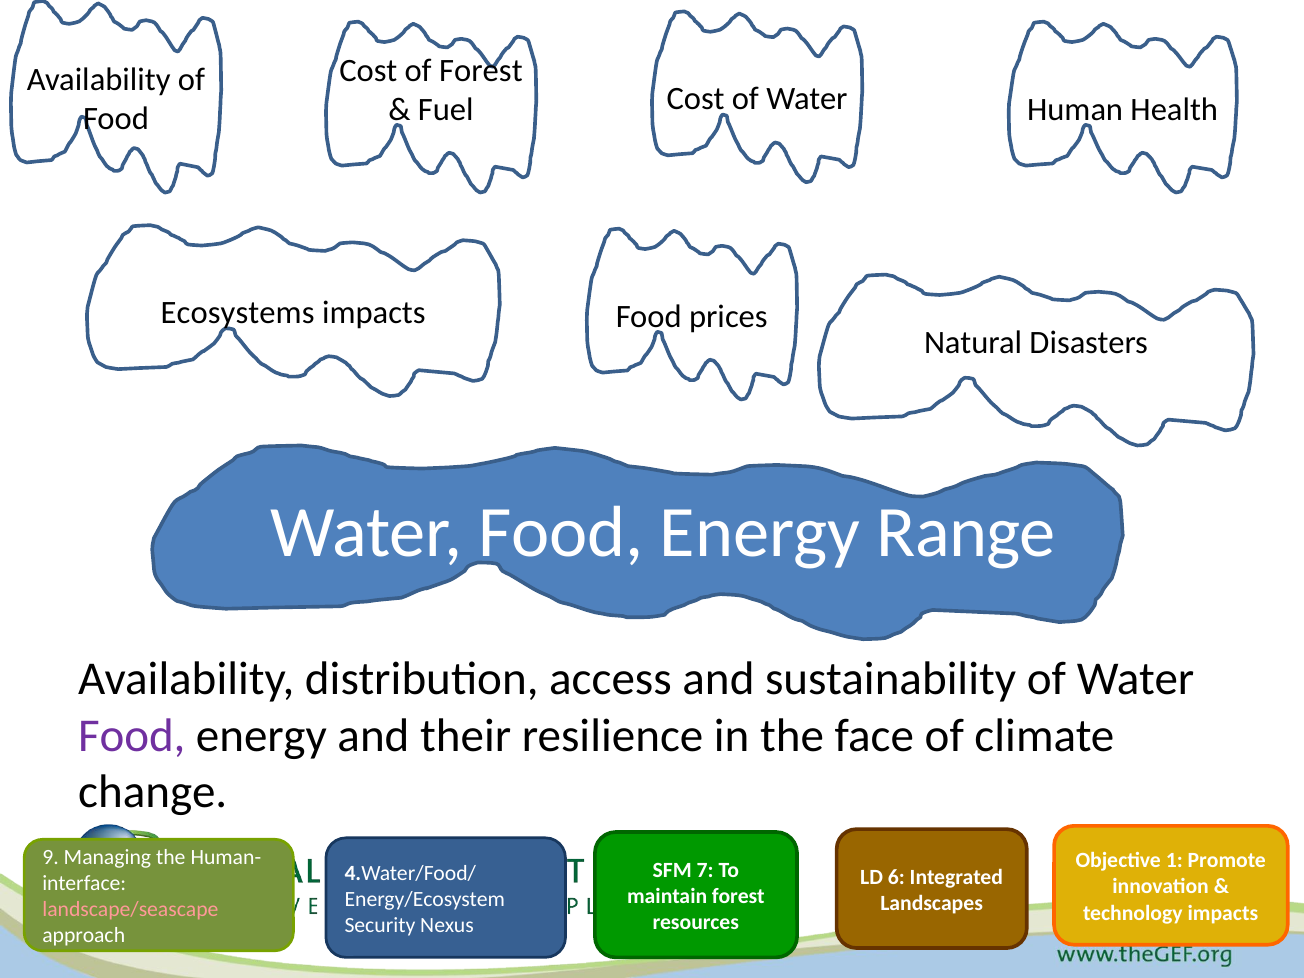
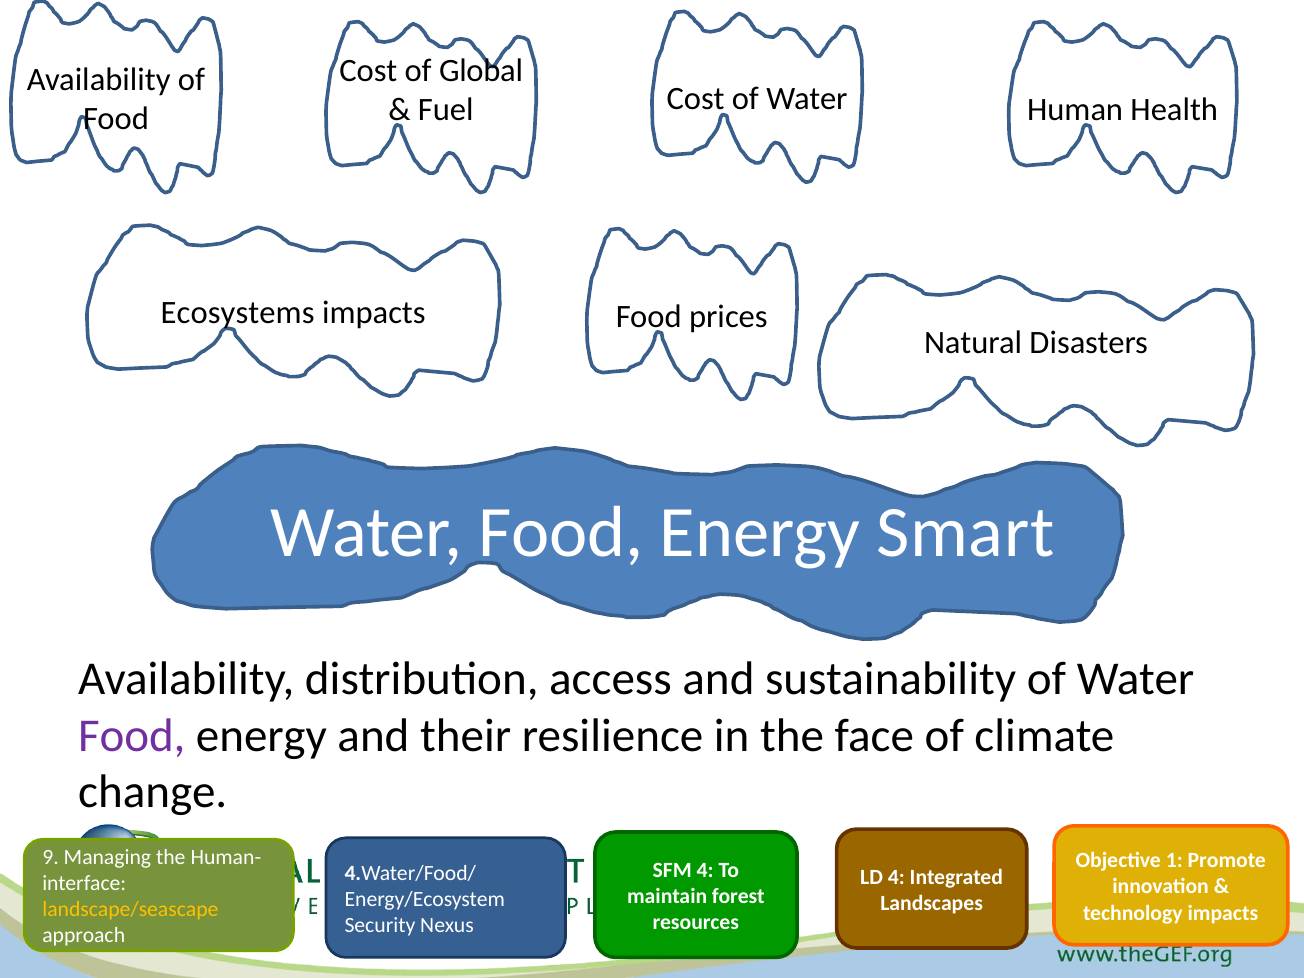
of Forest: Forest -> Global (481, 70)
Range: Range -> Smart (965, 533)
SFM 7: 7 -> 4 (705, 870)
LD 6: 6 -> 4 (896, 877)
landscape/seascape colour: pink -> yellow (130, 910)
